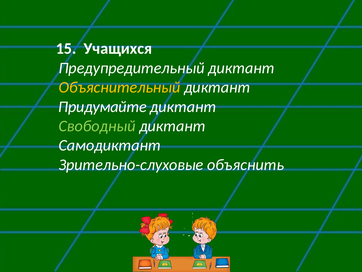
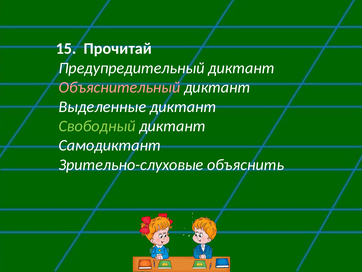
Учащихся: Учащихся -> Прочитай (118, 49)
Объяснительный colour: yellow -> pink (119, 87)
Придумайте: Придумайте -> Выделенные (102, 106)
